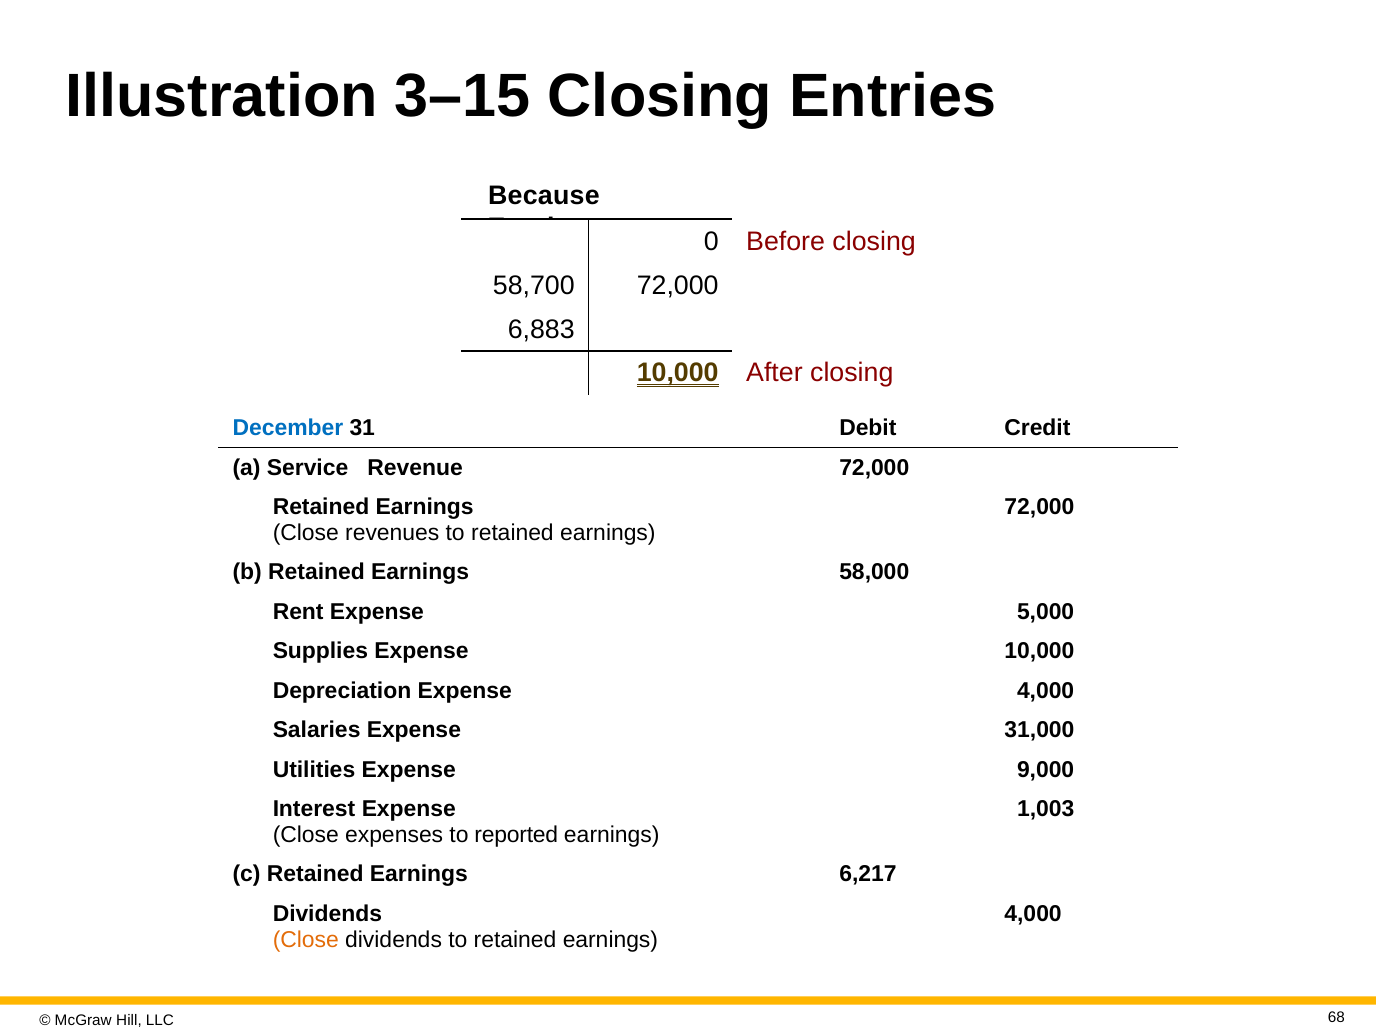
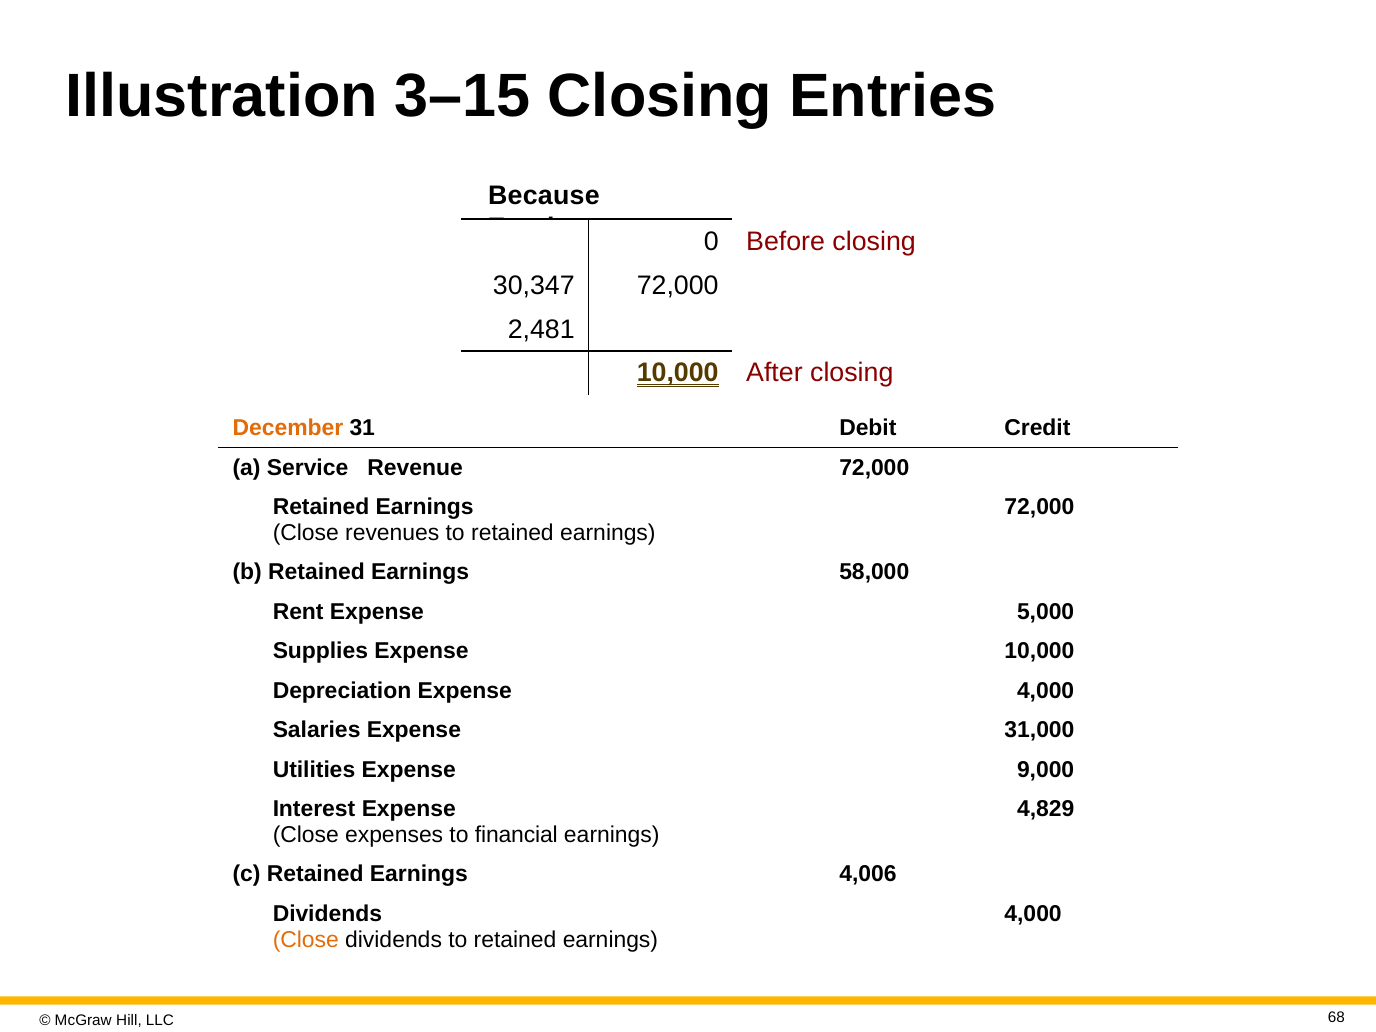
58,700: 58,700 -> 30,347 (534, 285)
6,883: 6,883 -> 2,481 (541, 329)
December colour: blue -> orange (288, 428)
1,003: 1,003 -> 4,829 (1046, 809)
reported: reported -> financial (516, 835)
6,217: 6,217 -> 4,006 (868, 874)
